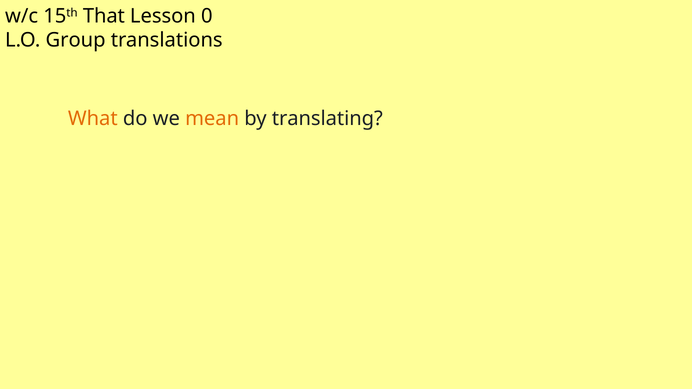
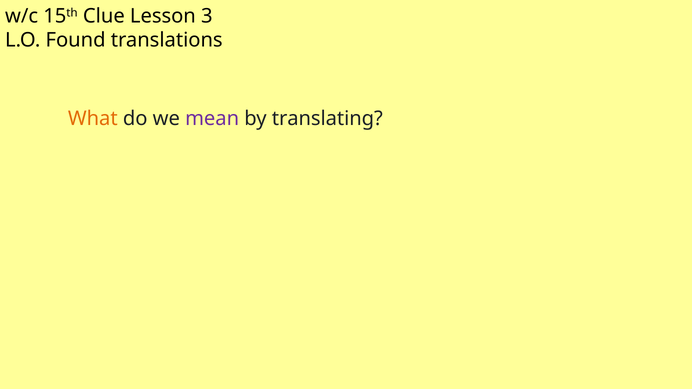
That: That -> Clue (104, 16)
0: 0 -> 3 (207, 16)
Group: Group -> Found (76, 40)
mean colour: orange -> purple (212, 119)
